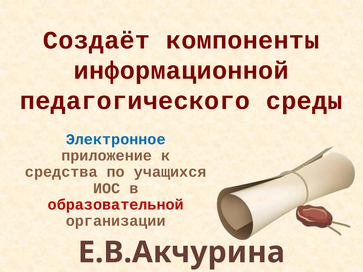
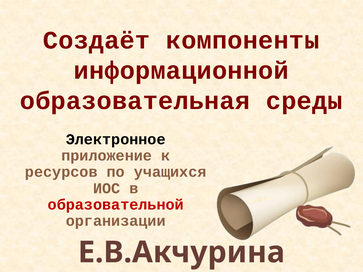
педагогического: педагогического -> образовательная (135, 101)
Электронное colour: blue -> black (116, 139)
средства: средства -> ресурсов (61, 172)
